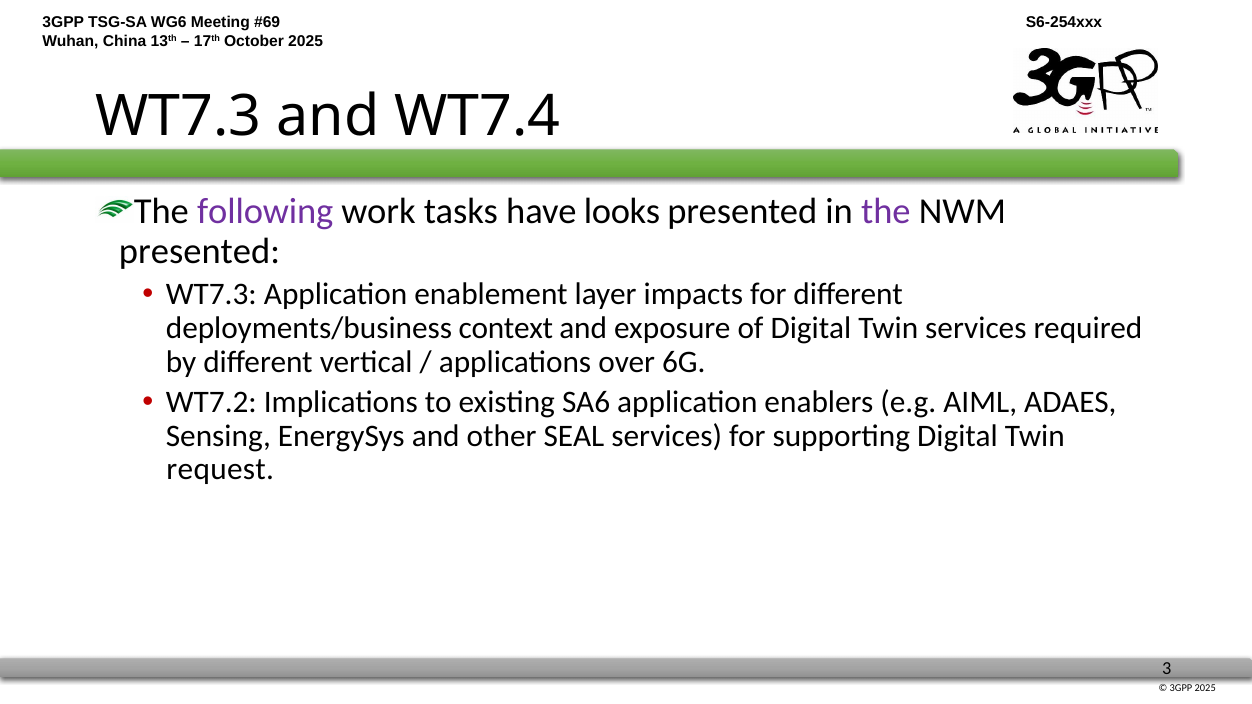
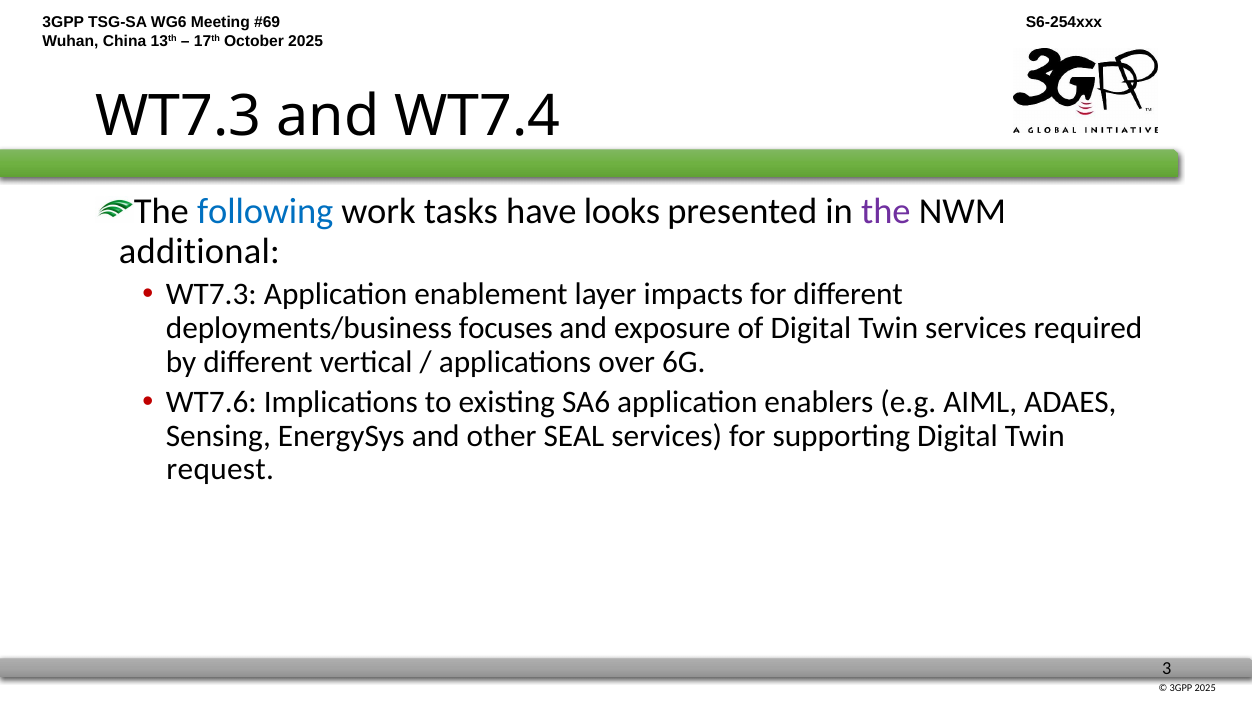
following colour: purple -> blue (265, 212)
presented: presented -> additional (199, 251)
context: context -> focuses (506, 328)
WT7.2: WT7.2 -> WT7.6 (211, 402)
